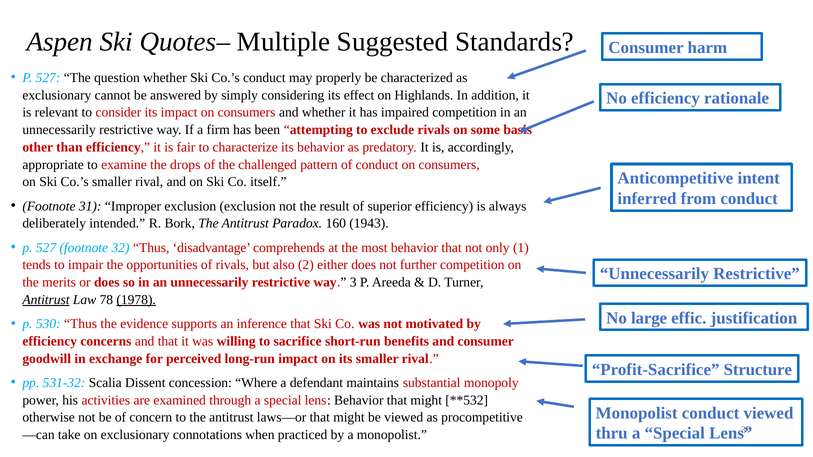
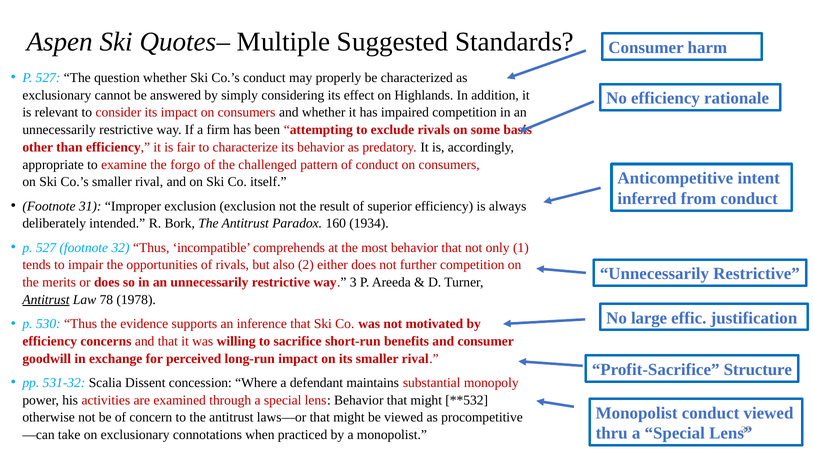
drops: drops -> forgo (185, 165)
1943: 1943 -> 1934 (369, 224)
disadvantage: disadvantage -> incompatible (212, 248)
1978 underline: present -> none (136, 300)
